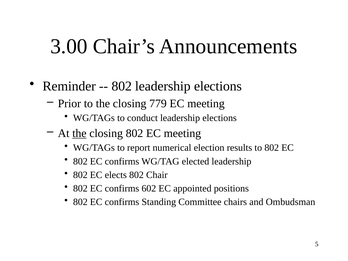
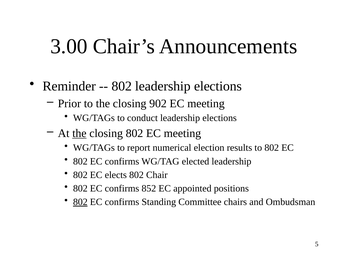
779: 779 -> 902 (158, 103)
602: 602 -> 852 (149, 188)
802 underline: none -> present (80, 202)
